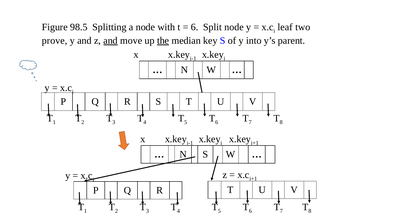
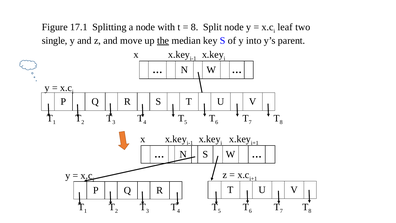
98.5: 98.5 -> 17.1 (79, 27)
6: 6 -> 8 (195, 27)
prove: prove -> single (55, 41)
and underline: present -> none (111, 41)
